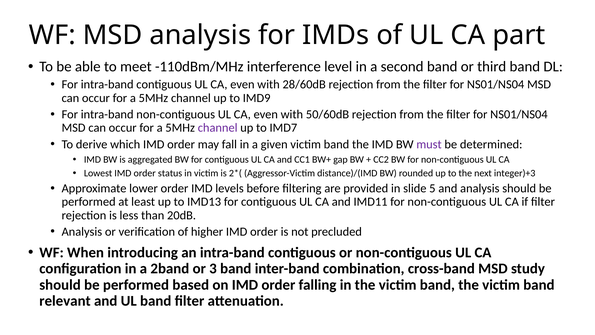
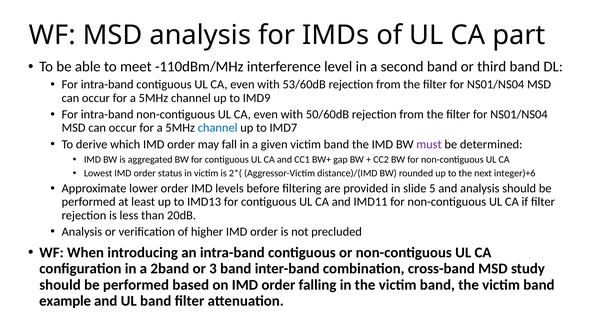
28/60dB: 28/60dB -> 53/60dB (304, 84)
channel colour: purple -> blue (218, 128)
integer)+3: integer)+3 -> integer)+6 (515, 173)
relevant: relevant -> example (65, 301)
